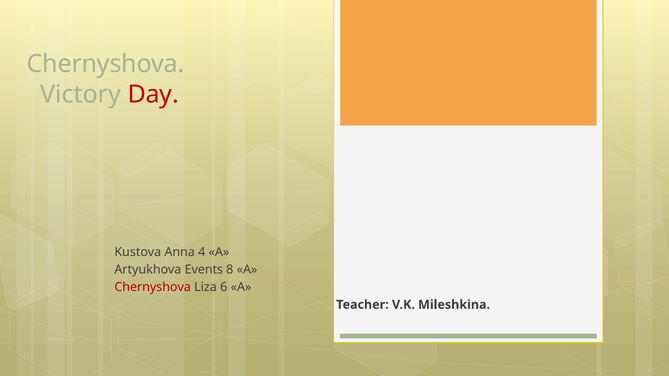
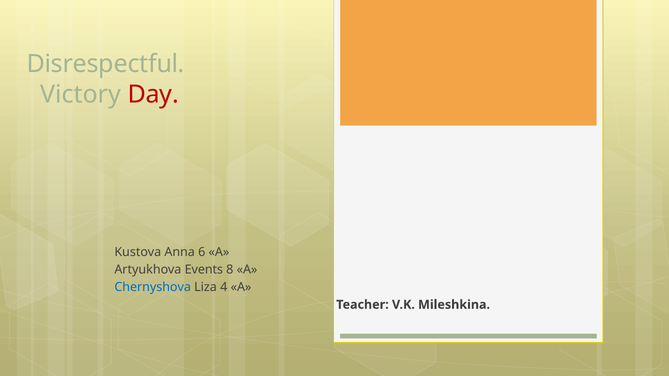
Chernyshova: Chernyshova -> Disrespectful (106, 64)
4: 4 -> 6 (202, 252)
Chernyshova colour: red -> blue (153, 287)
6: 6 -> 4 (224, 287)
